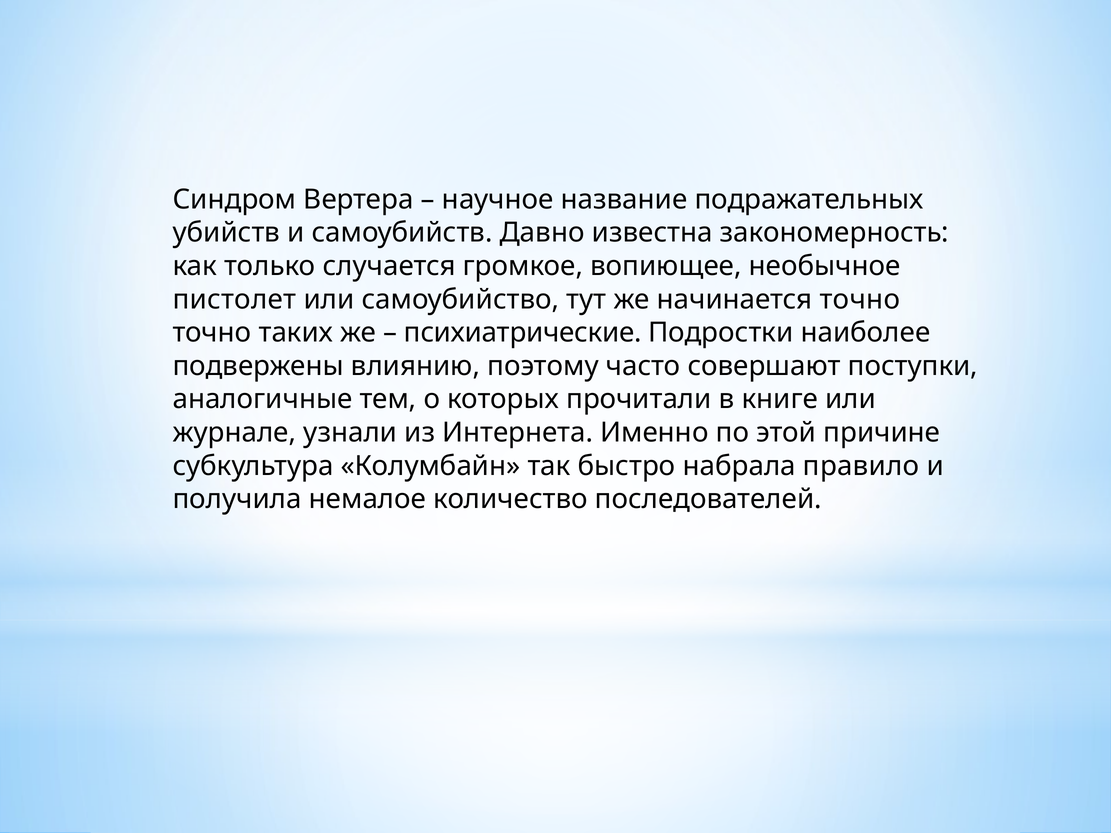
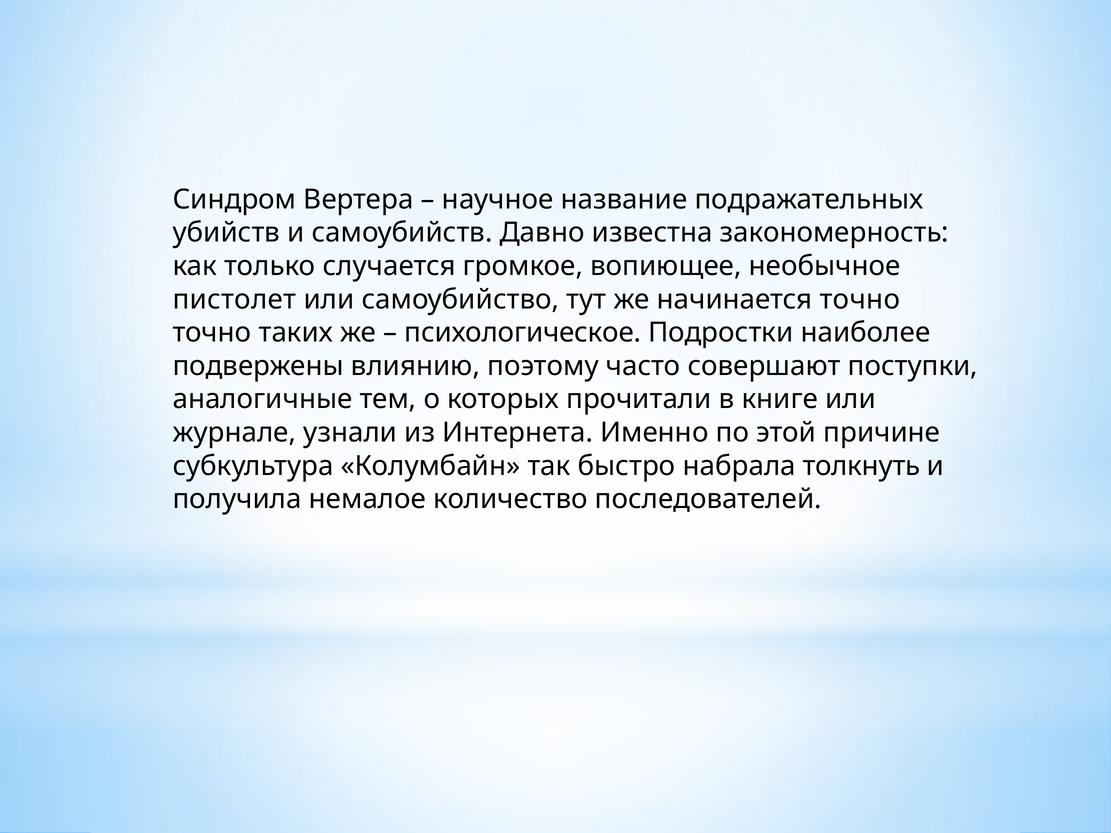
психиатрические: психиатрические -> психологическое (523, 333)
правило: правило -> толкнуть (861, 466)
